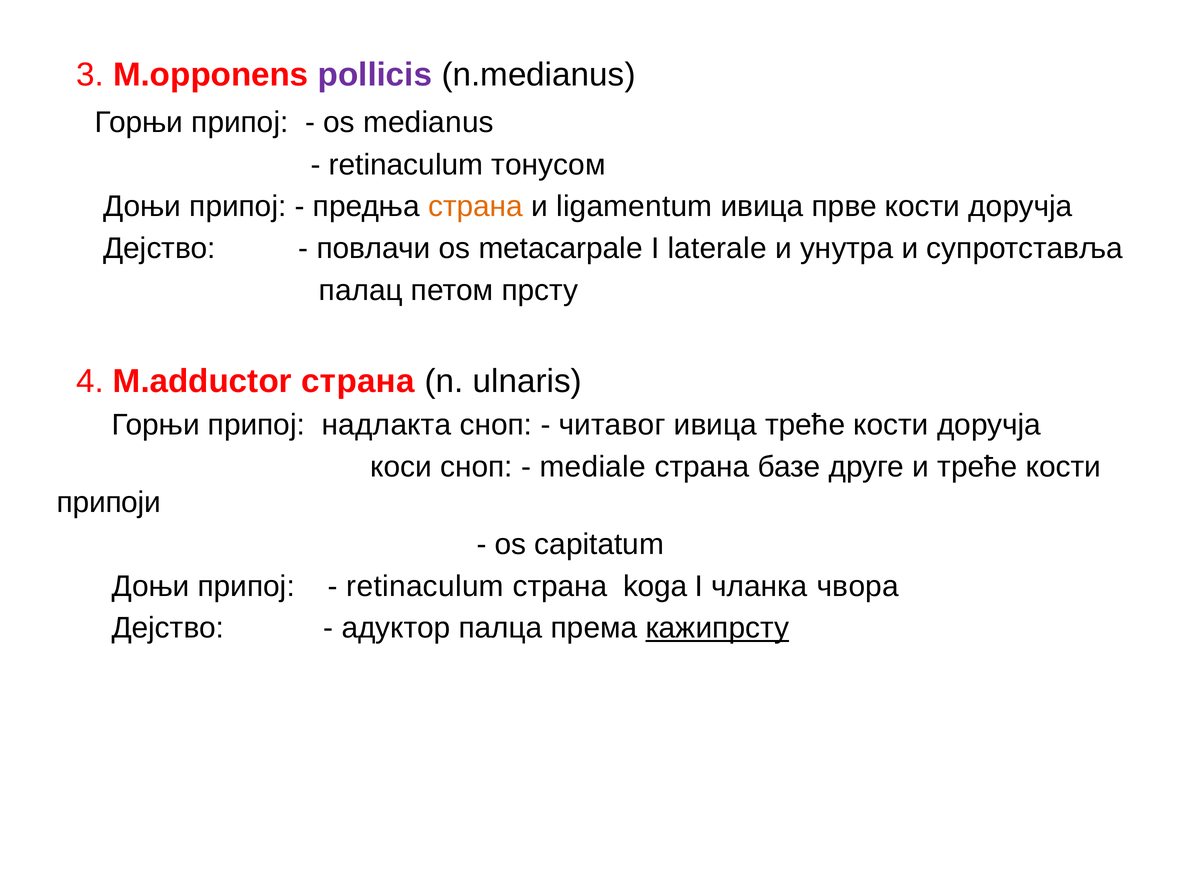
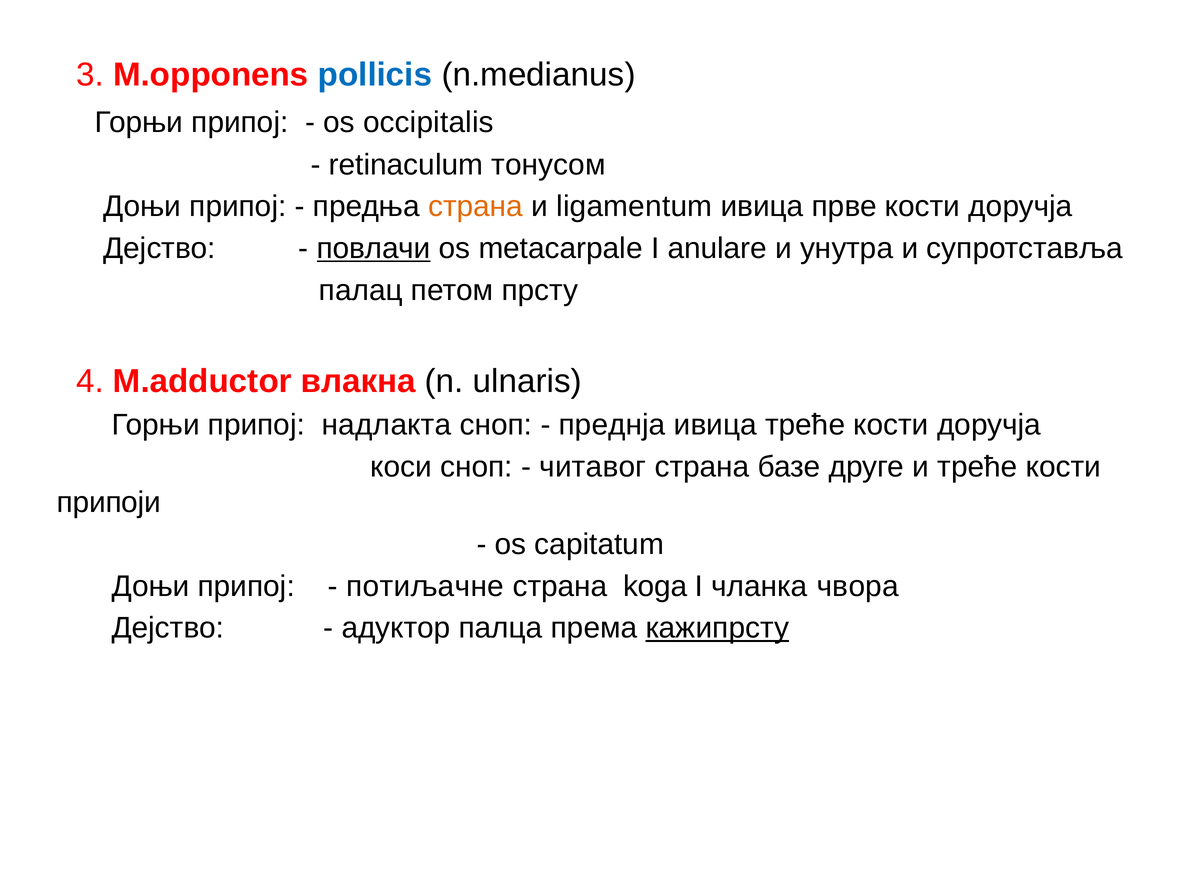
pollicis colour: purple -> blue (375, 75)
medianus: medianus -> occipitalis (428, 122)
повлачи underline: none -> present (374, 248)
laterale: laterale -> anulare (717, 248)
M.adductor страна: страна -> влакна (358, 381)
читавог: читавог -> преднја (612, 425)
mediale: mediale -> читавог (593, 467)
retinaculum: retinaculum -> потиљачне (425, 586)
